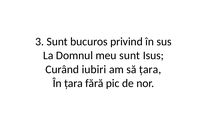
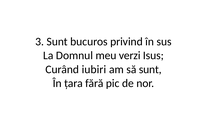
meu sunt: sunt -> verzi (130, 55)
să țara: țara -> sunt (150, 69)
